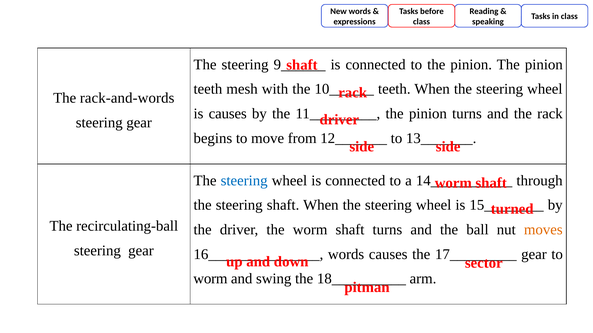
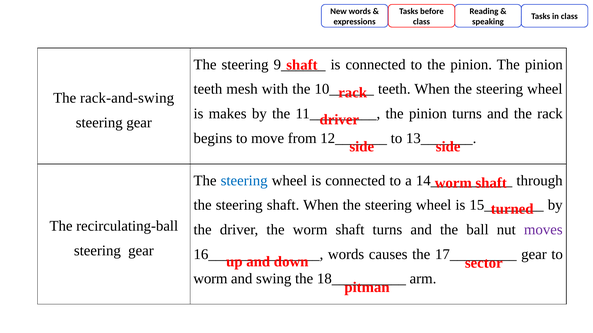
rack-and-words: rack-and-words -> rack-and-swing (127, 98)
is causes: causes -> makes (228, 114)
moves colour: orange -> purple (543, 230)
